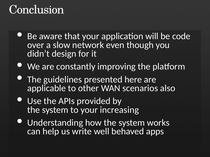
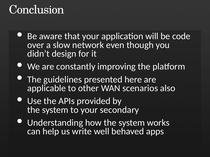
increasing: increasing -> secondary (119, 110)
